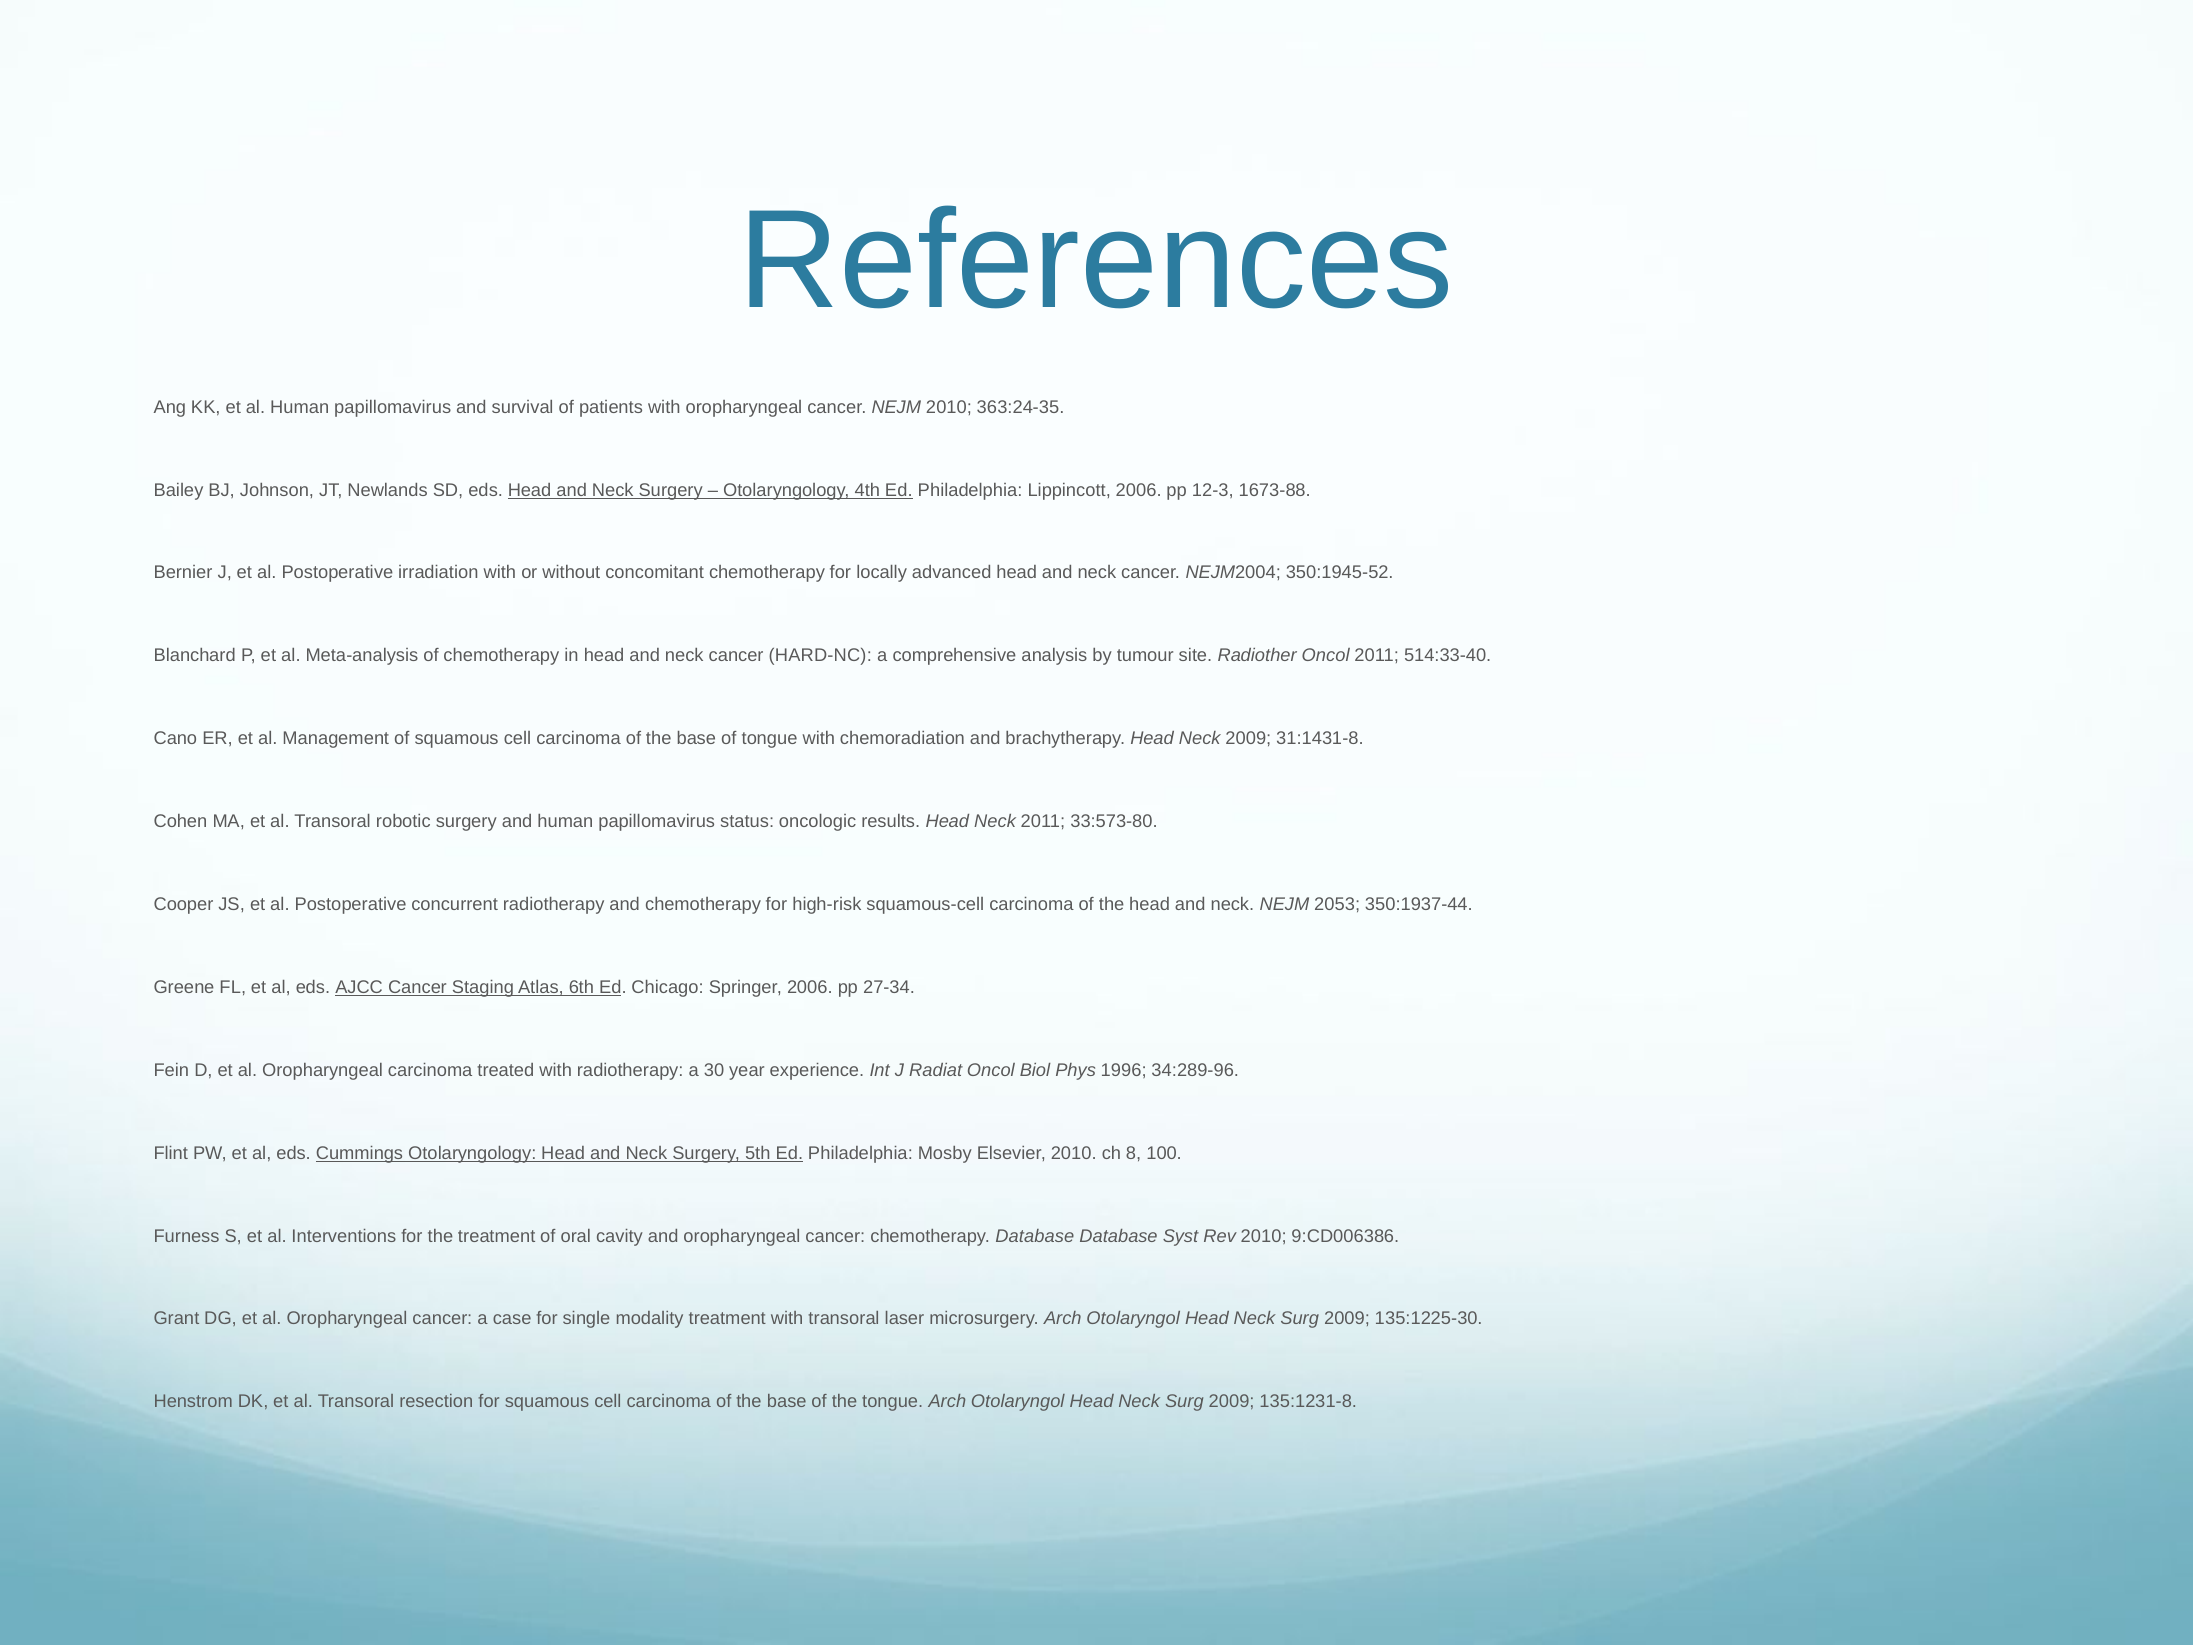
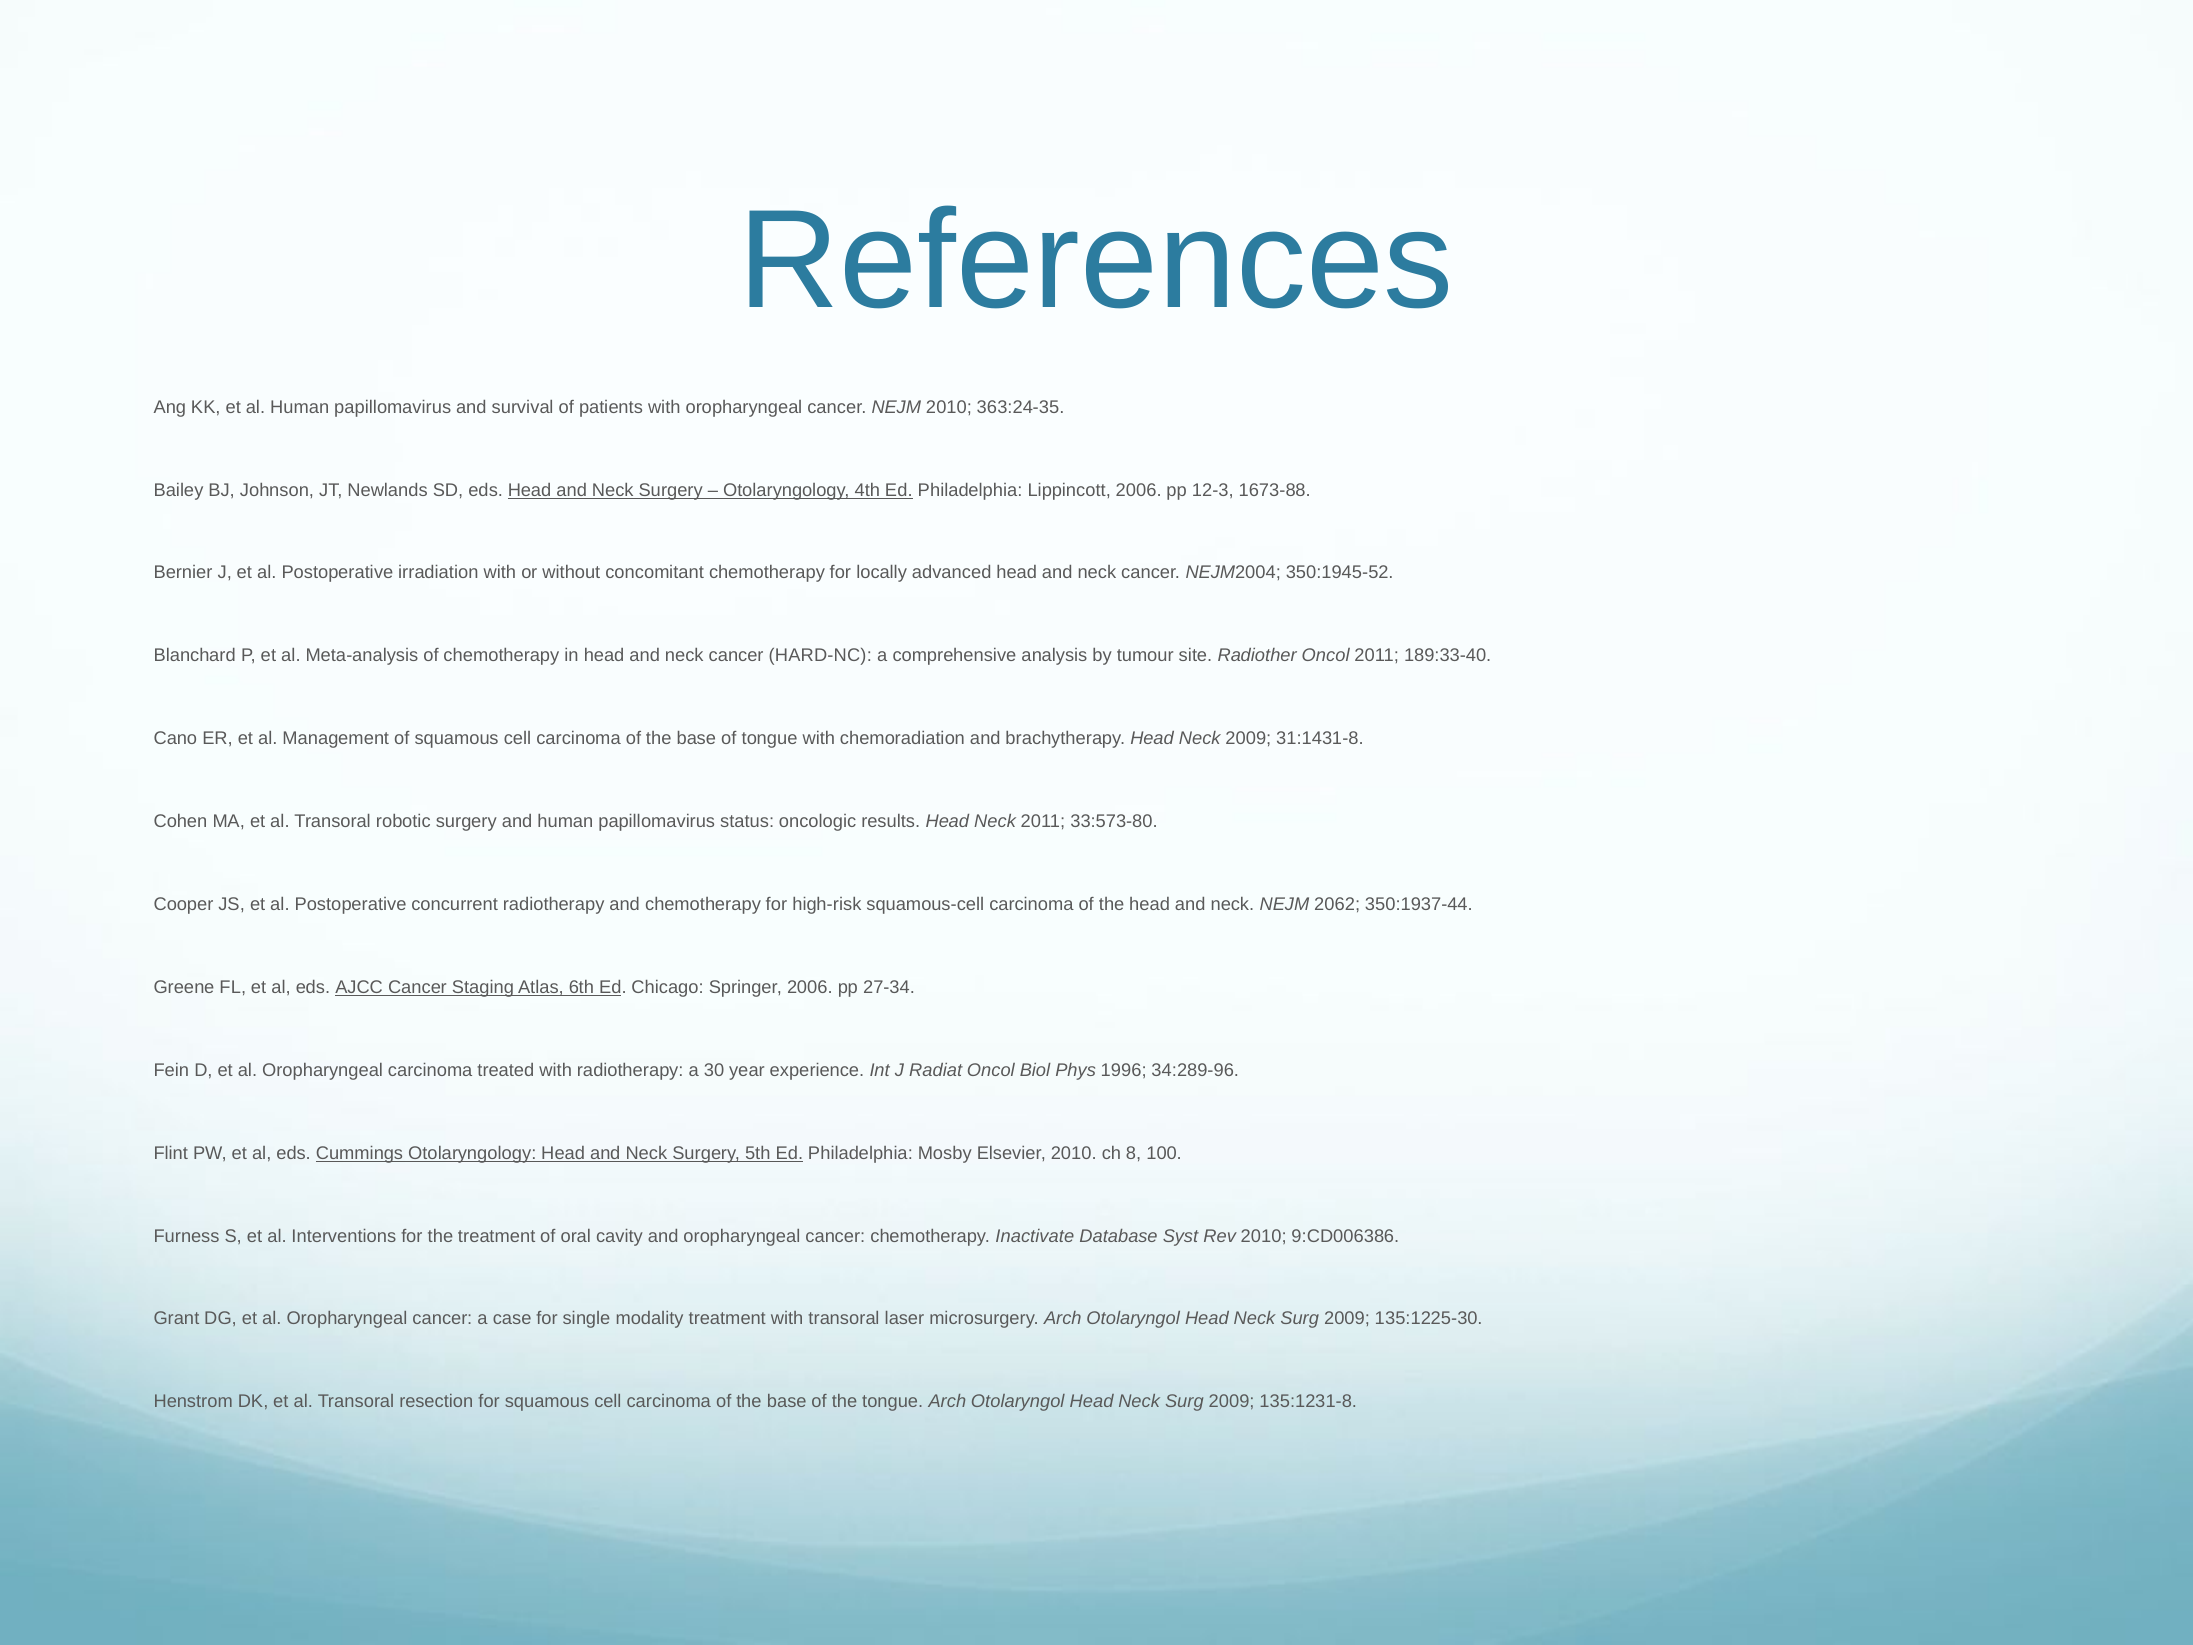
514:33-40: 514:33-40 -> 189:33-40 (1448, 656)
2053: 2053 -> 2062 (1337, 904)
chemotherapy Database: Database -> Inactivate (1035, 1236)
